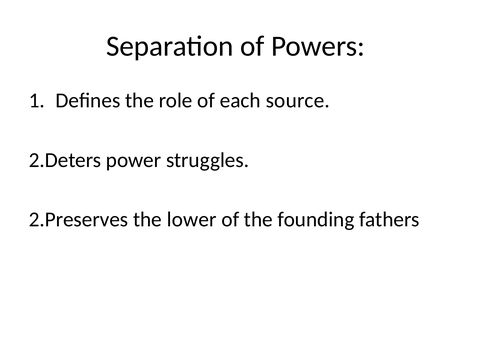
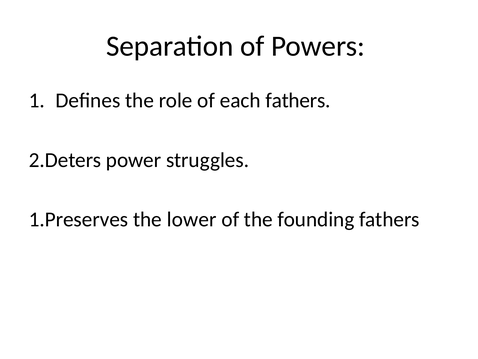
each source: source -> fathers (298, 100)
2.Preserves: 2.Preserves -> 1.Preserves (78, 219)
